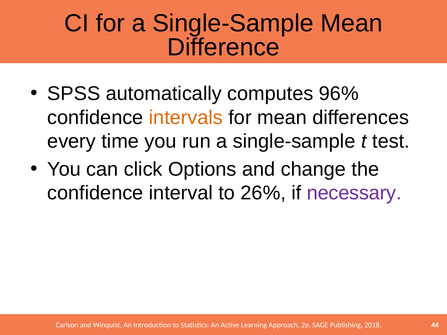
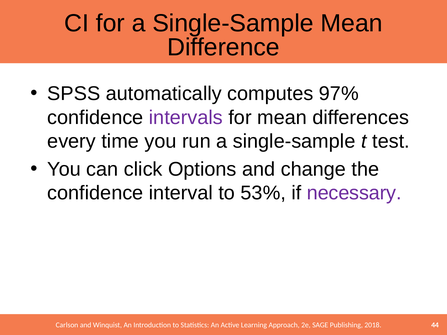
96%: 96% -> 97% (339, 94)
intervals colour: orange -> purple (186, 118)
26%: 26% -> 53% (263, 193)
